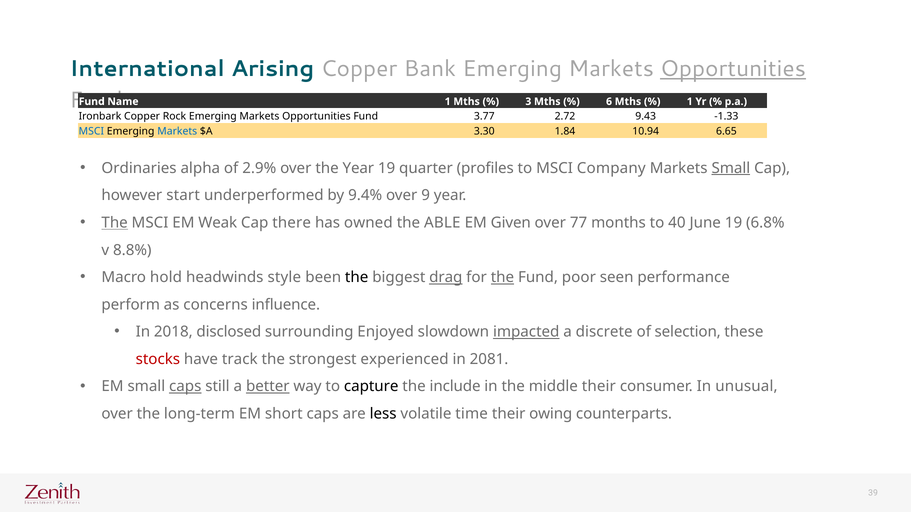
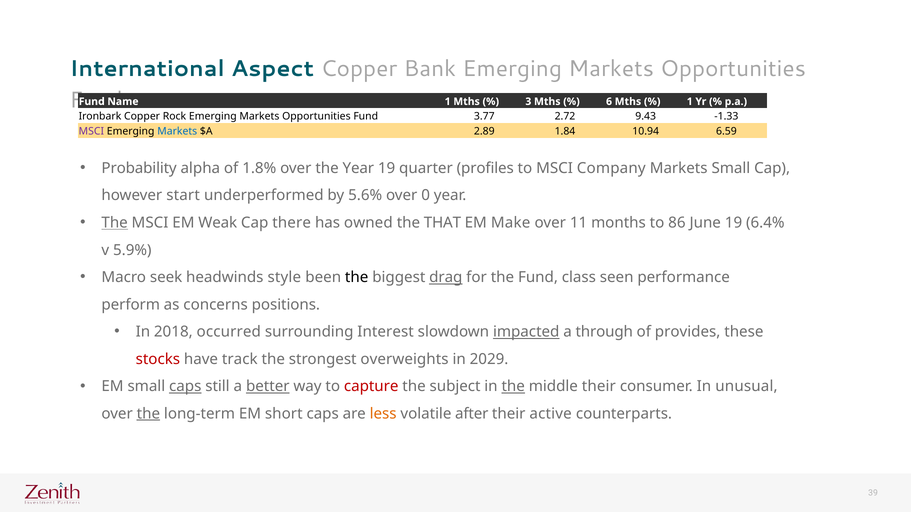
Arising: Arising -> Aspect (272, 69)
Opportunities underline: present -> none (733, 69)
MSCI colour: blue -> purple (91, 131)
3.30: 3.30 -> 2.89 (484, 131)
6.65: 6.65 -> 6.59 (726, 131)
Ordinaries: Ordinaries -> Probability (139, 168)
2.9%: 2.9% -> 1.8% (259, 168)
Small underline: present -> none (731, 168)
9.4%: 9.4% -> 5.6% (365, 196)
9: 9 -> 0 (426, 196)
ABLE: ABLE -> THAT (442, 223)
Given: Given -> Make (511, 223)
77: 77 -> 11 (579, 223)
40: 40 -> 86 (677, 223)
6.8%: 6.8% -> 6.4% (765, 223)
8.8%: 8.8% -> 5.9% (132, 250)
hold: hold -> seek (166, 278)
the underline: present -> none (502, 278)
poor: poor -> class (579, 278)
influence: influence -> positions (286, 305)
disclosed: disclosed -> occurred (229, 332)
Enjoyed: Enjoyed -> Interest (386, 332)
discrete: discrete -> through (604, 332)
selection: selection -> provides (688, 332)
experienced: experienced -> overweights (405, 359)
2081: 2081 -> 2029 (489, 359)
capture colour: black -> red (371, 387)
include: include -> subject (455, 387)
the underline: none -> present (513, 387)
the underline: none -> present (148, 414)
less colour: black -> orange (383, 414)
time: time -> after (472, 414)
owing: owing -> active (551, 414)
